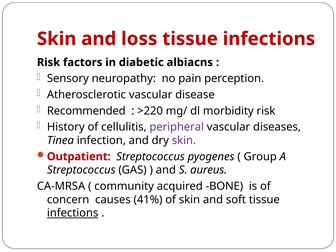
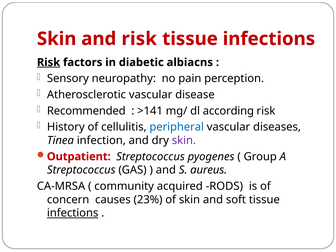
and loss: loss -> risk (139, 39)
Risk underline: none -> present (49, 62)
>220: >220 -> >141 (150, 111)
morbidity: morbidity -> according (228, 111)
peripheral colour: purple -> blue (177, 127)
BONE: BONE -> RODS (224, 186)
41%: 41% -> 23% (148, 200)
